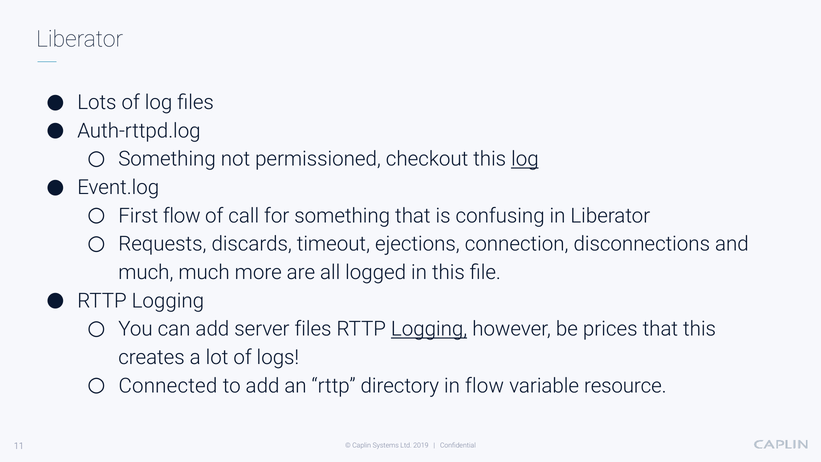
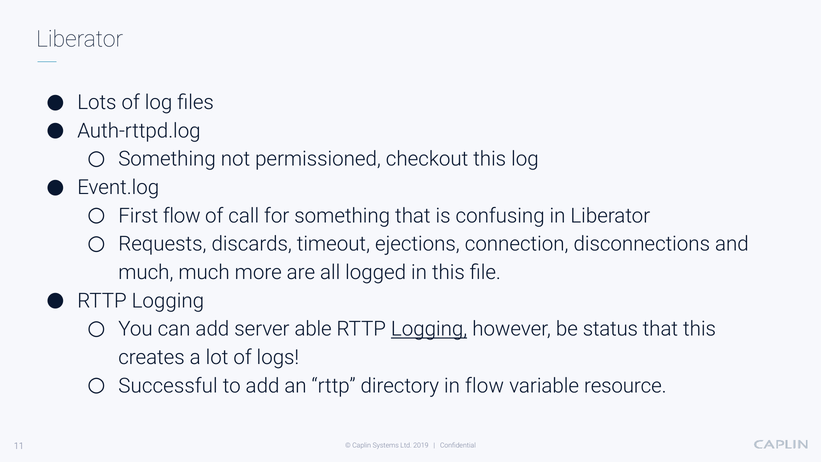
log underline: present -> none (525, 159)
server files: files -> able (313, 329)
prices: prices -> status (610, 329)
Connected: Connected -> Successful (168, 386)
